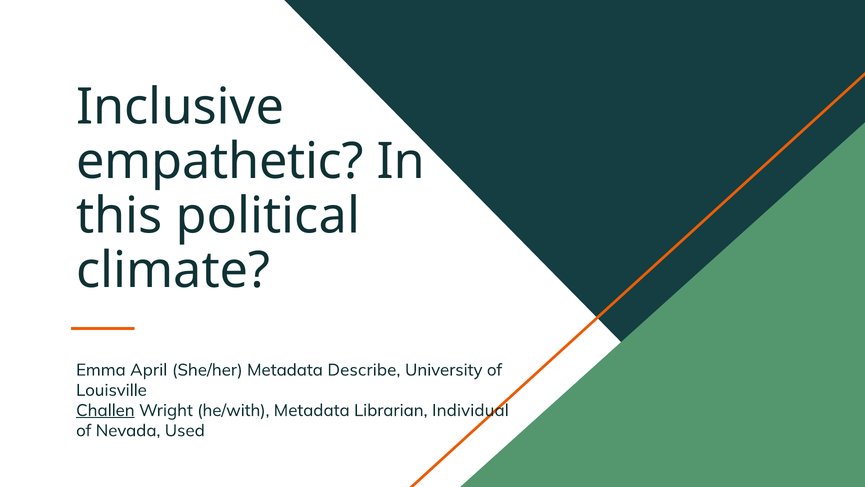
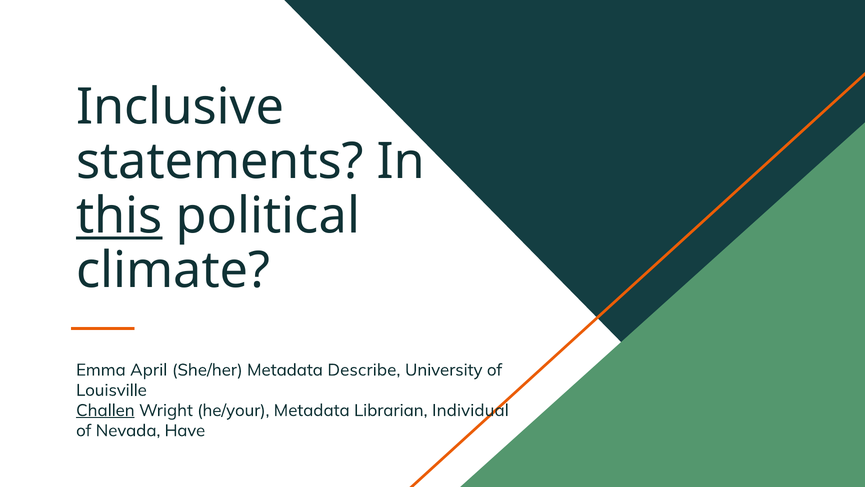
empathetic: empathetic -> statements (220, 162)
this underline: none -> present (119, 216)
he/with: he/with -> he/your (233, 410)
Used: Used -> Have (185, 430)
